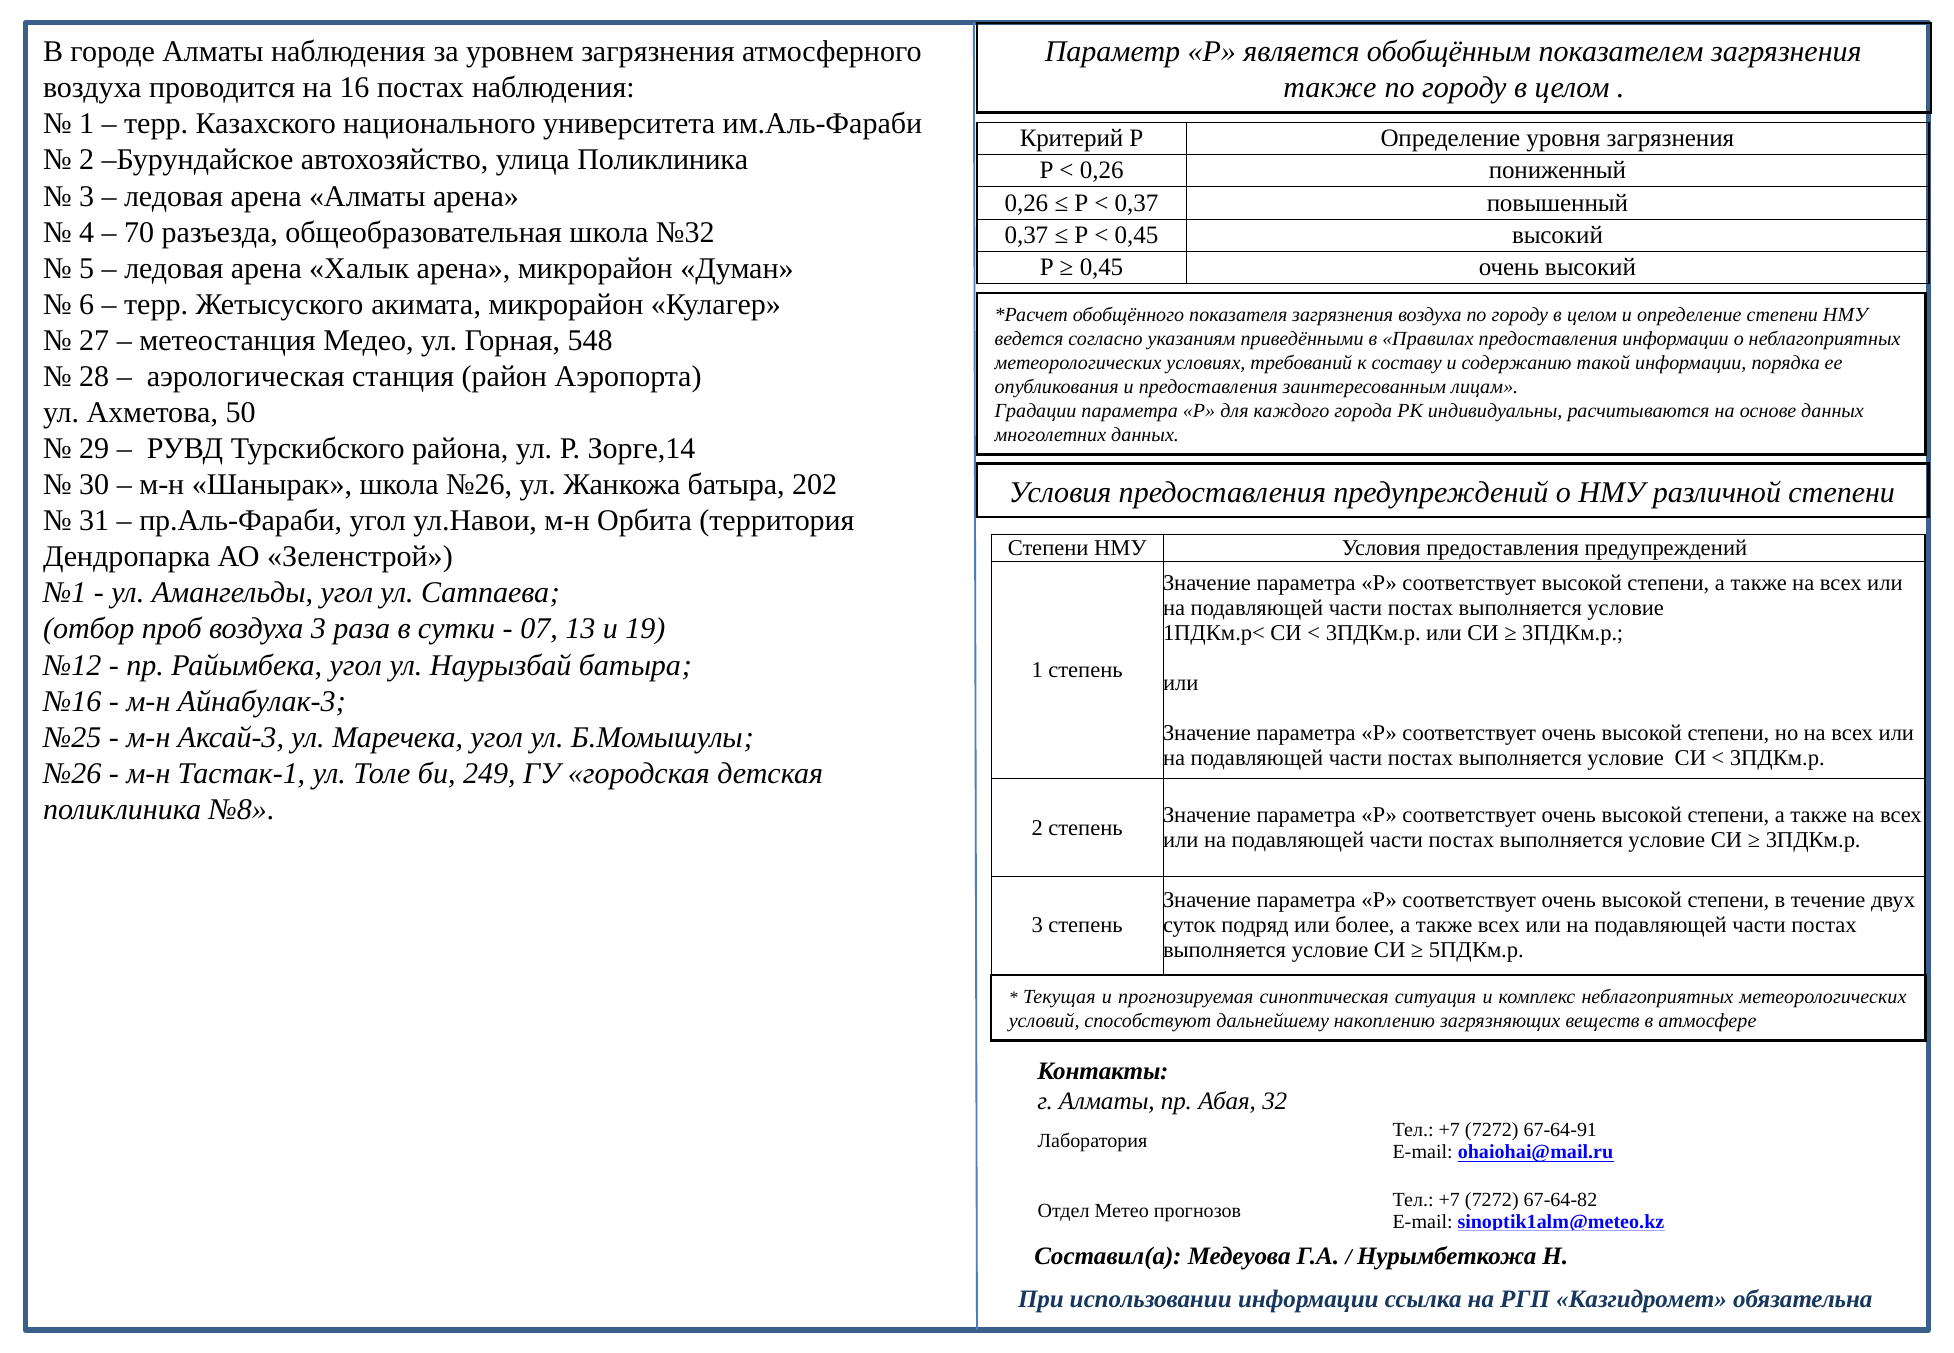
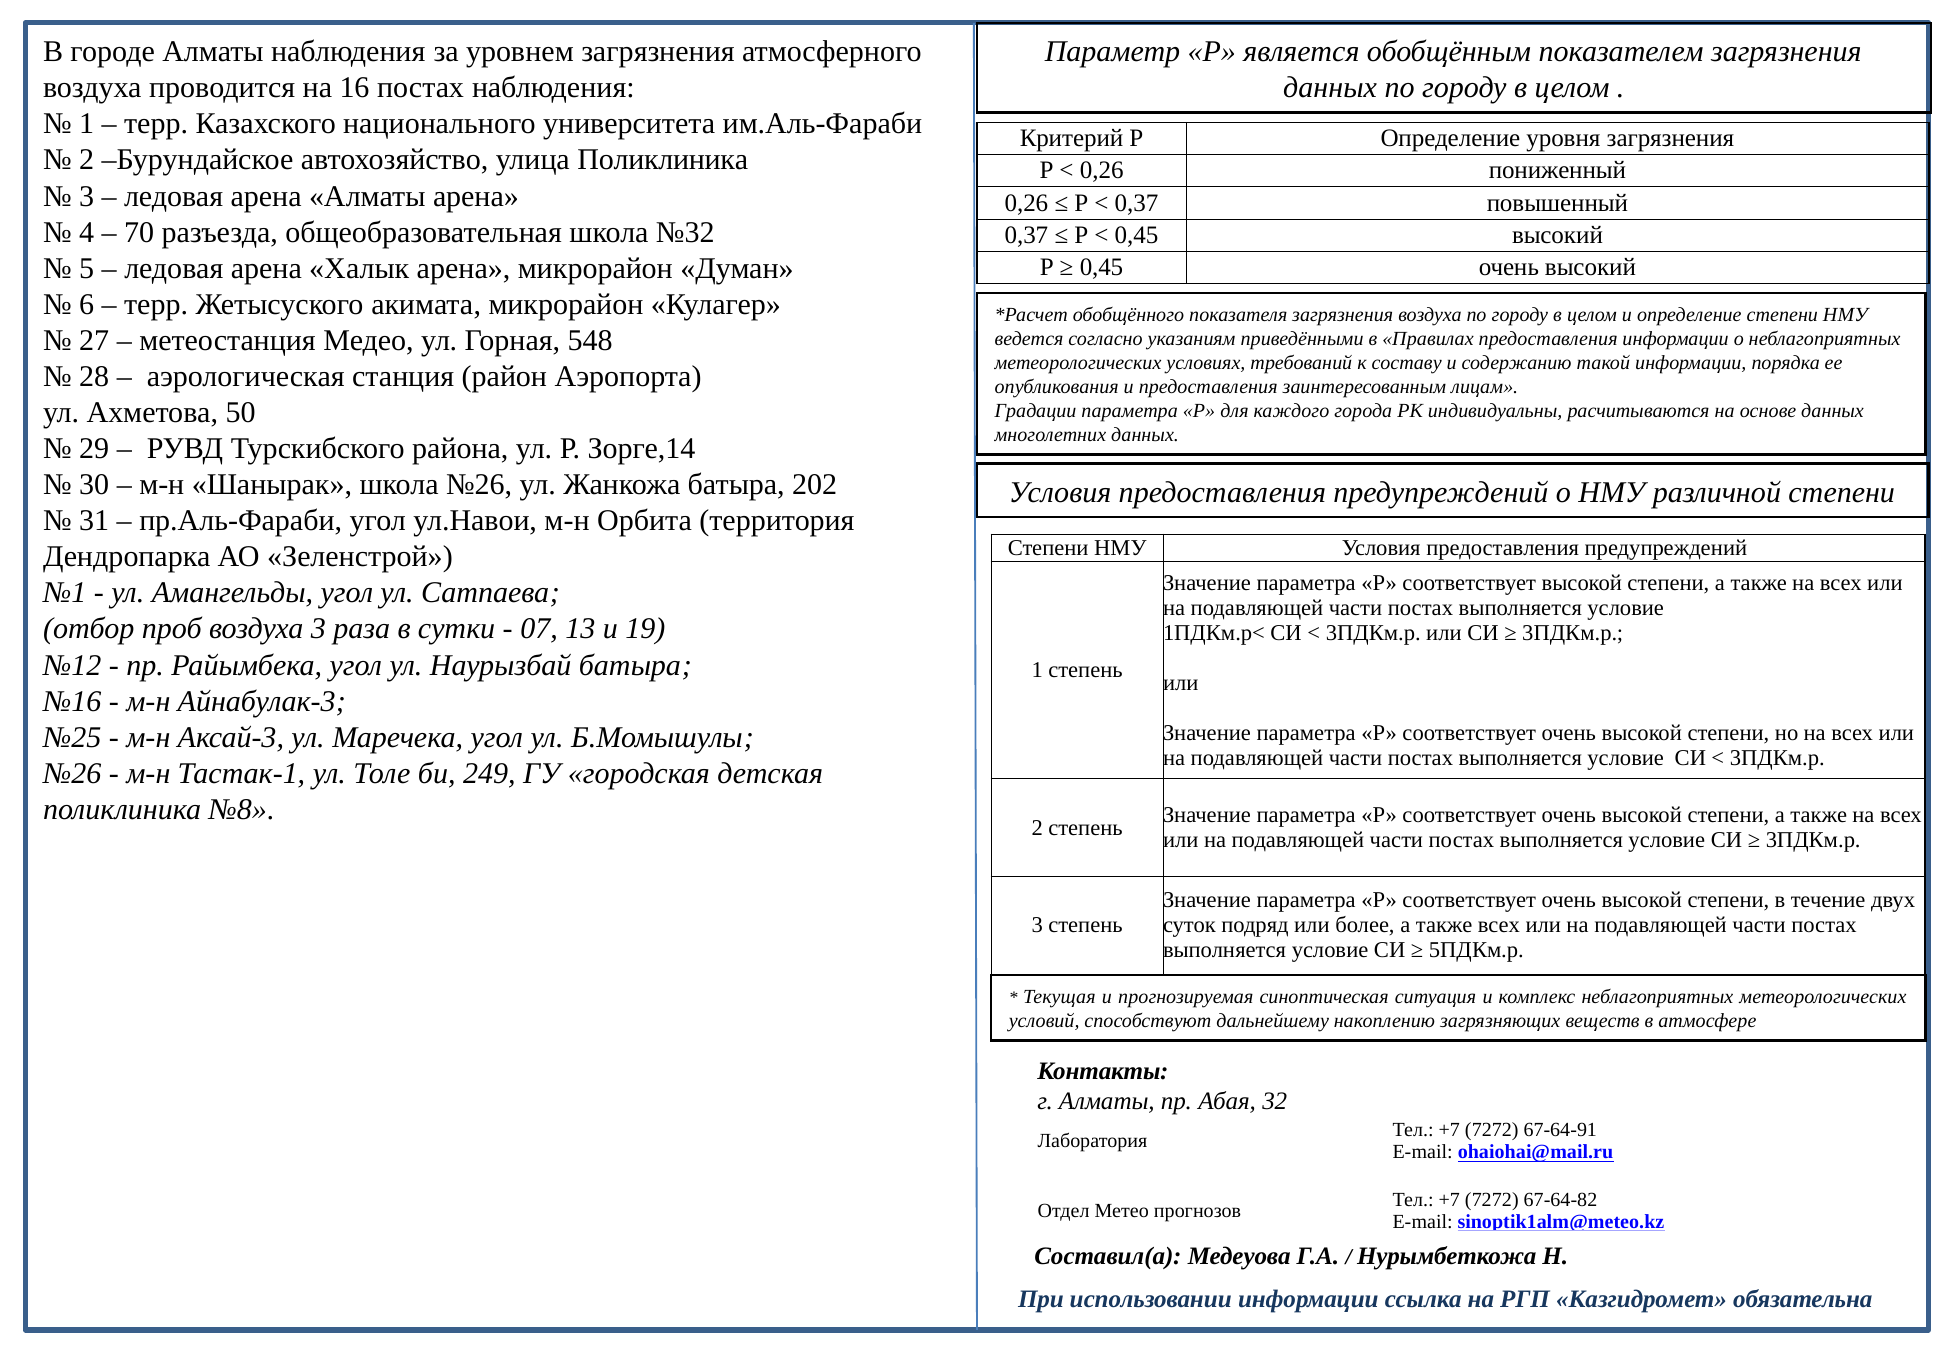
также: также -> данных (1330, 88)
